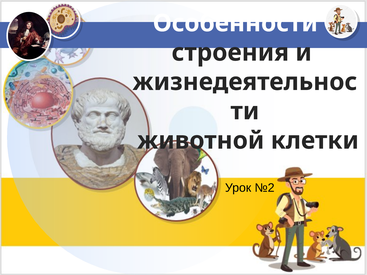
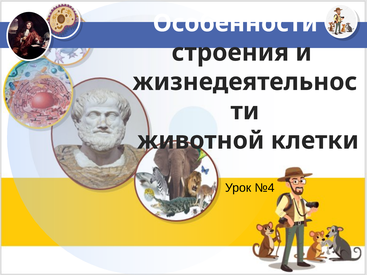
№2: №2 -> №4 (265, 188)
